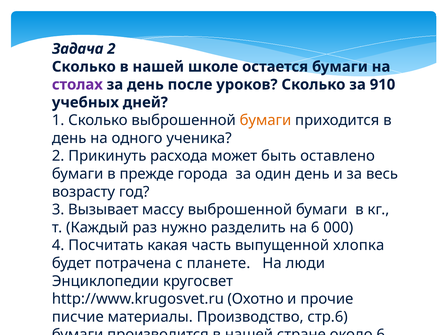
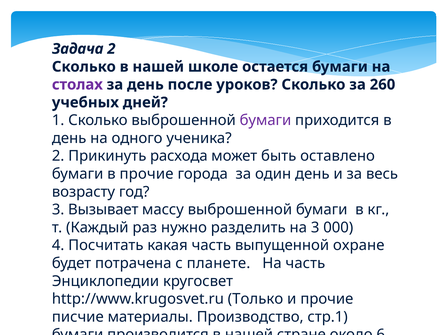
910: 910 -> 260 (383, 85)
бумаги colour: orange -> purple (265, 120)
в прежде: прежде -> прочие (147, 174)
на 6: 6 -> 3 (315, 228)
хлопка: хлопка -> охране (359, 246)
На люди: люди -> часть (305, 263)
Охотно: Охотно -> Только (255, 299)
стр.6: стр.6 -> стр.1 (328, 317)
